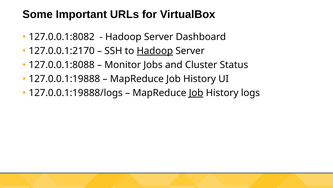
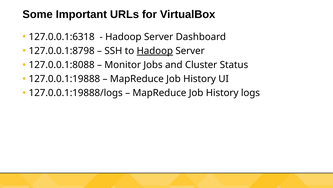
127.0.0.1:8082: 127.0.0.1:8082 -> 127.0.0.1:6318 (62, 37)
127.0.0.1:2170: 127.0.0.1:2170 -> 127.0.0.1:8798 (62, 51)
Job underline: present -> none (196, 93)
